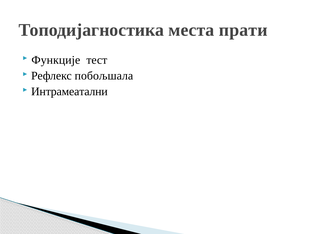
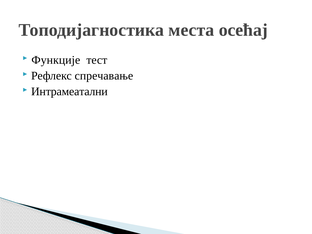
прати: прати -> осећај (243, 30)
побољшала: побољшала -> спречавање (104, 76)
